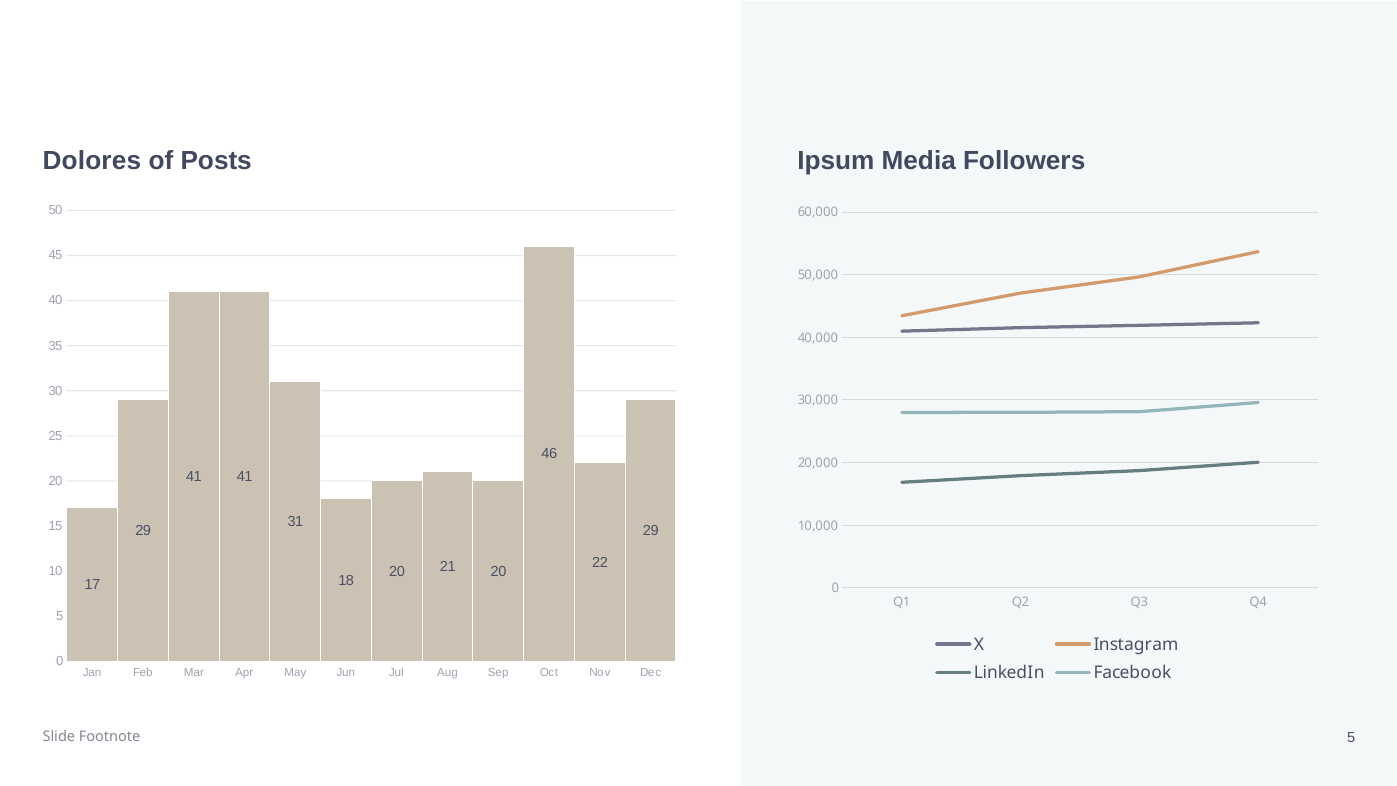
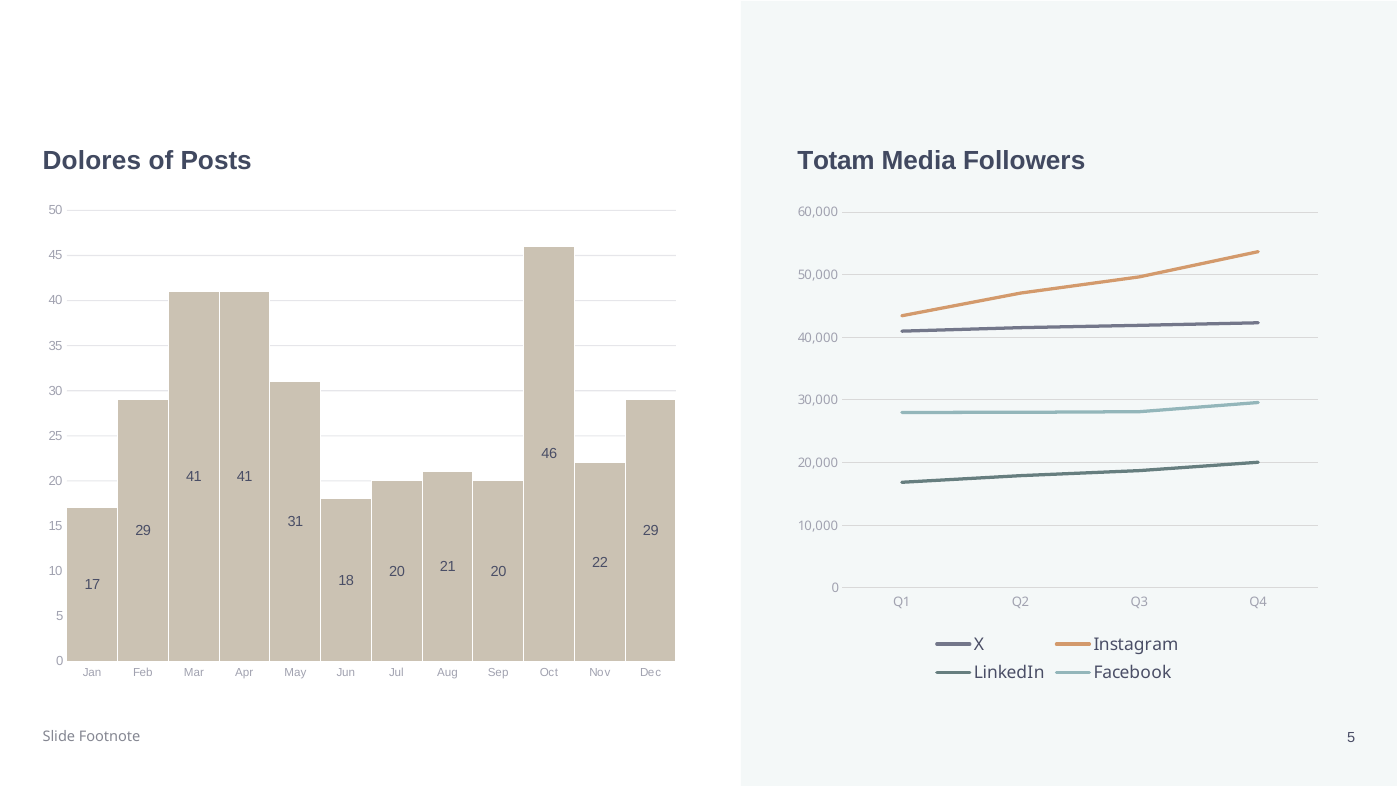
Ipsum: Ipsum -> Totam (836, 161)
